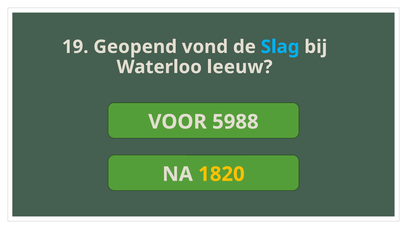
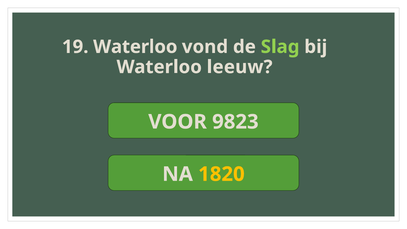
19 Geopend: Geopend -> Waterloo (135, 47)
Slag colour: light blue -> light green (280, 47)
5988: 5988 -> 9823 (235, 122)
